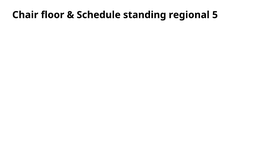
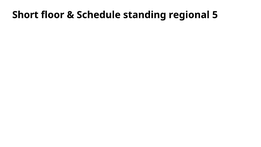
Chair: Chair -> Short (25, 15)
